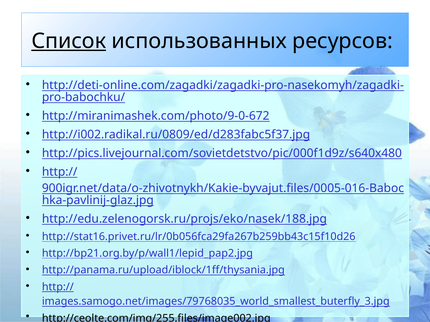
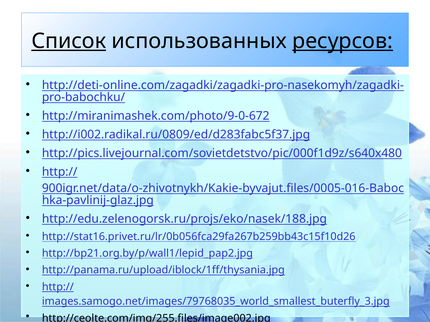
ресурсов underline: none -> present (343, 41)
